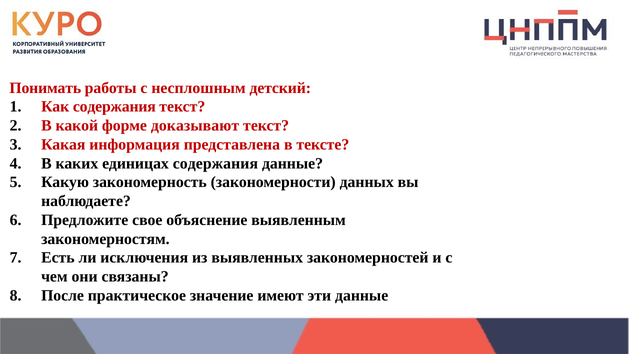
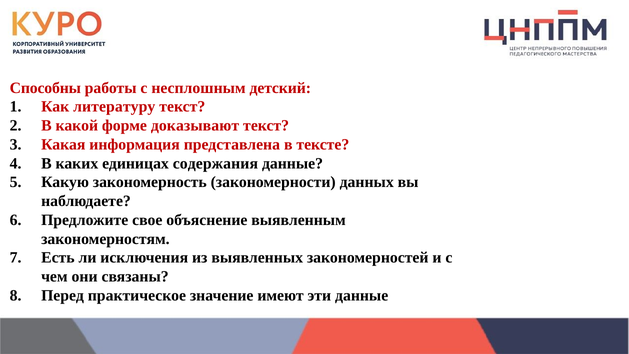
Понимать: Понимать -> Способны (45, 88)
Как содержания: содержания -> литературу (114, 107)
После: После -> Перед (63, 295)
